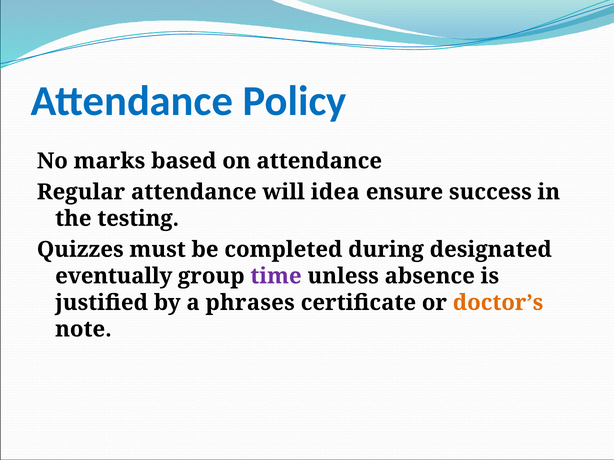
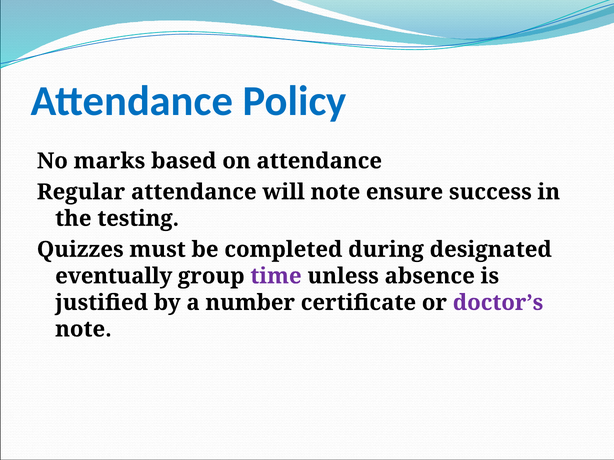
will idea: idea -> note (335, 192)
phrases: phrases -> number (250, 303)
doctor’s colour: orange -> purple (498, 303)
